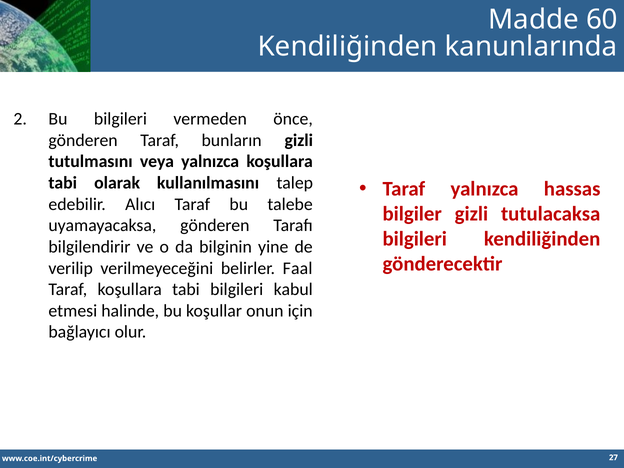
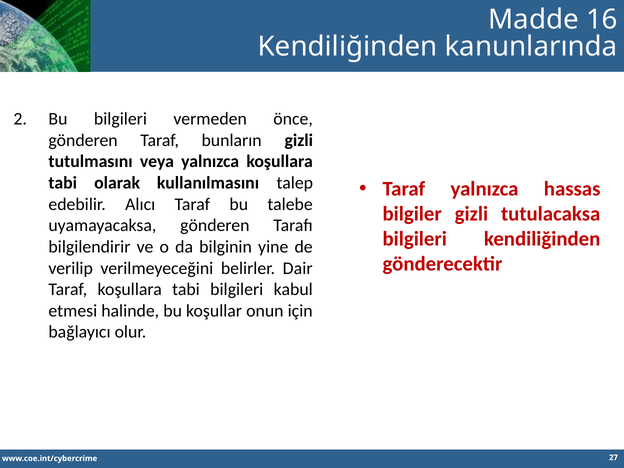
60: 60 -> 16 (602, 20)
Faal: Faal -> Dair (298, 268)
